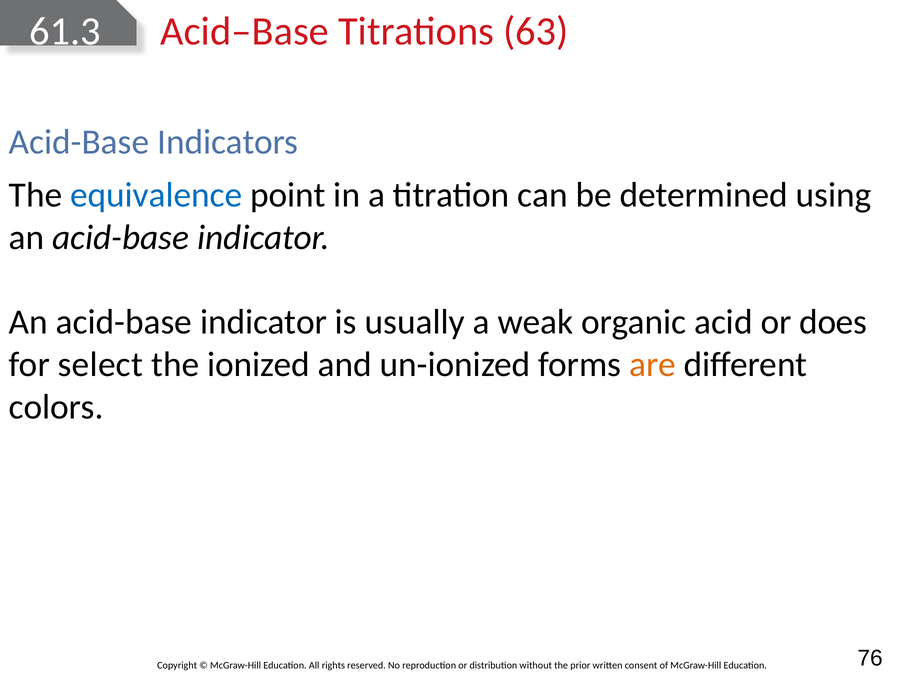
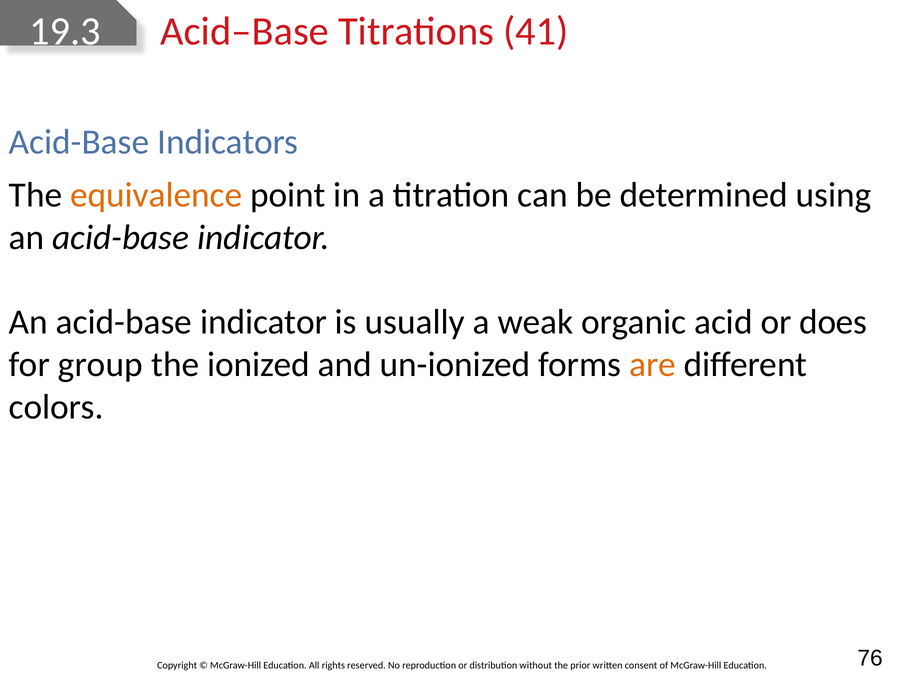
61.3: 61.3 -> 19.3 (65, 31)
63: 63 -> 41 (536, 31)
equivalence colour: blue -> orange (156, 195)
select: select -> group (100, 364)
